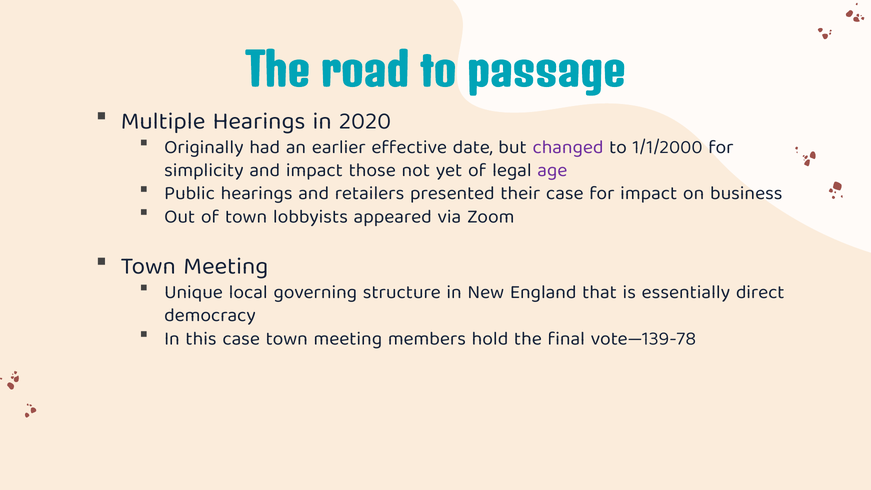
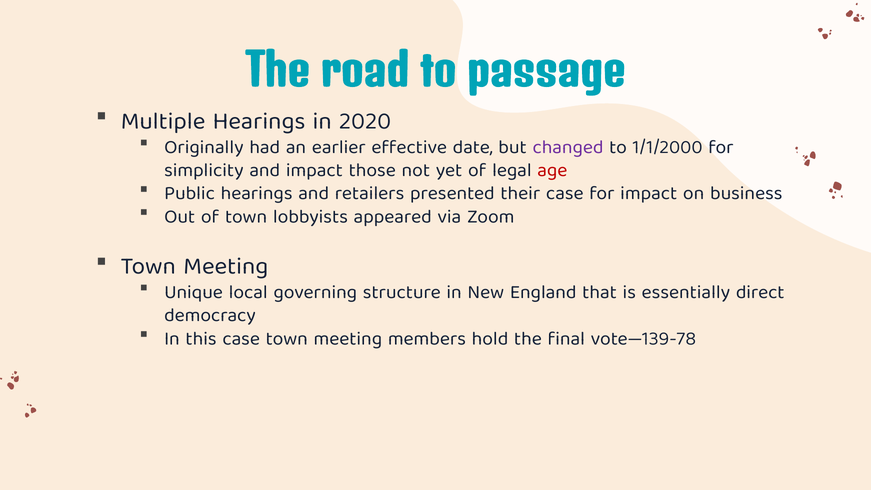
age colour: purple -> red (552, 170)
